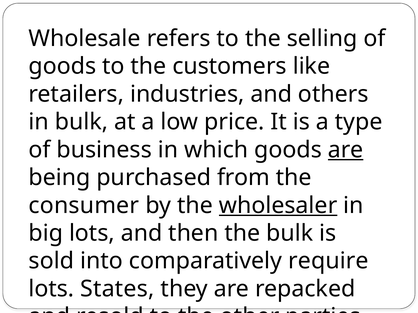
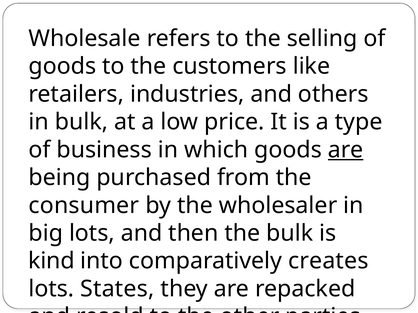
wholesaler underline: present -> none (278, 206)
sold: sold -> kind (51, 261)
require: require -> creates (328, 261)
